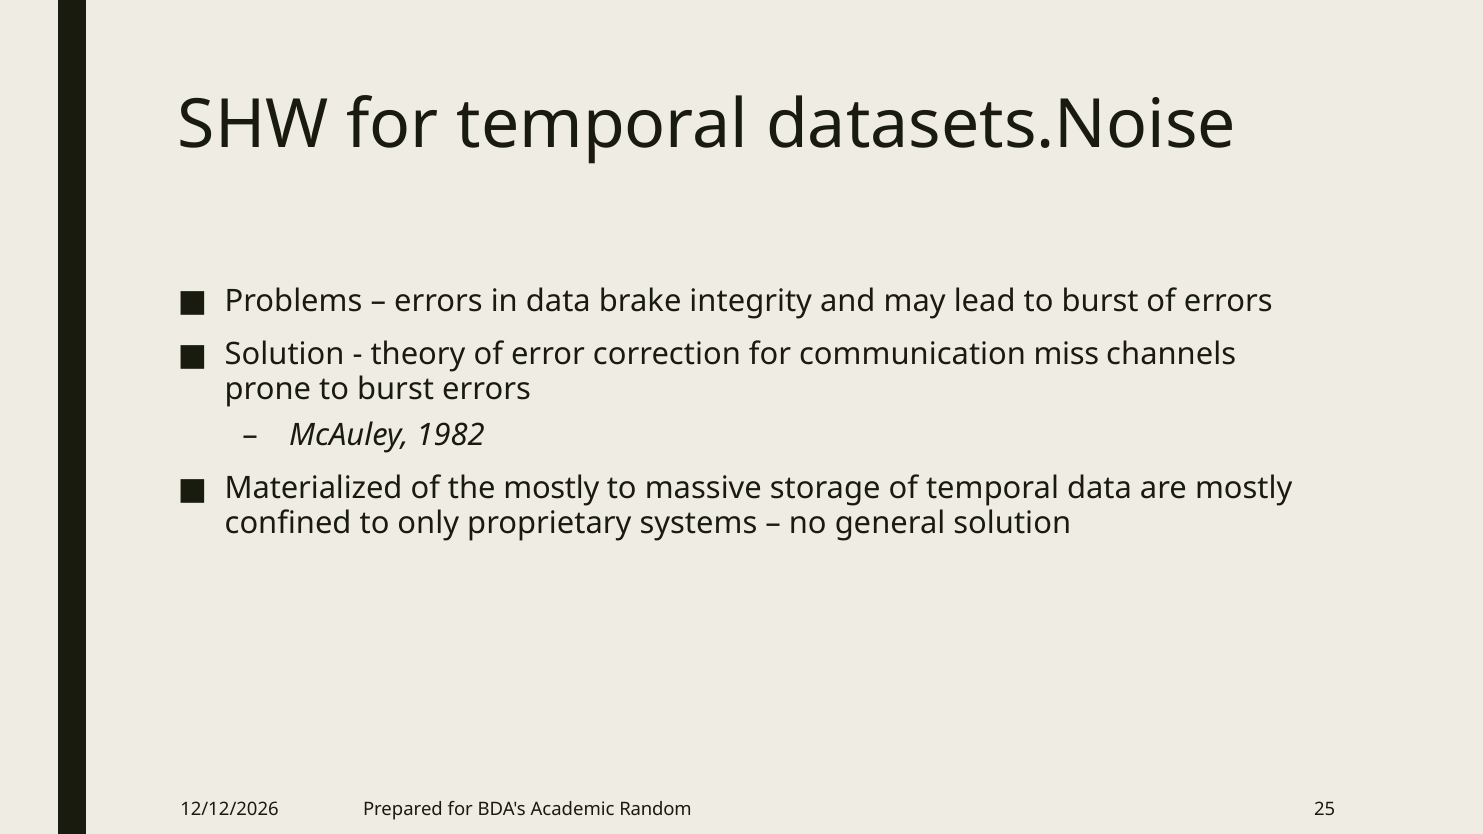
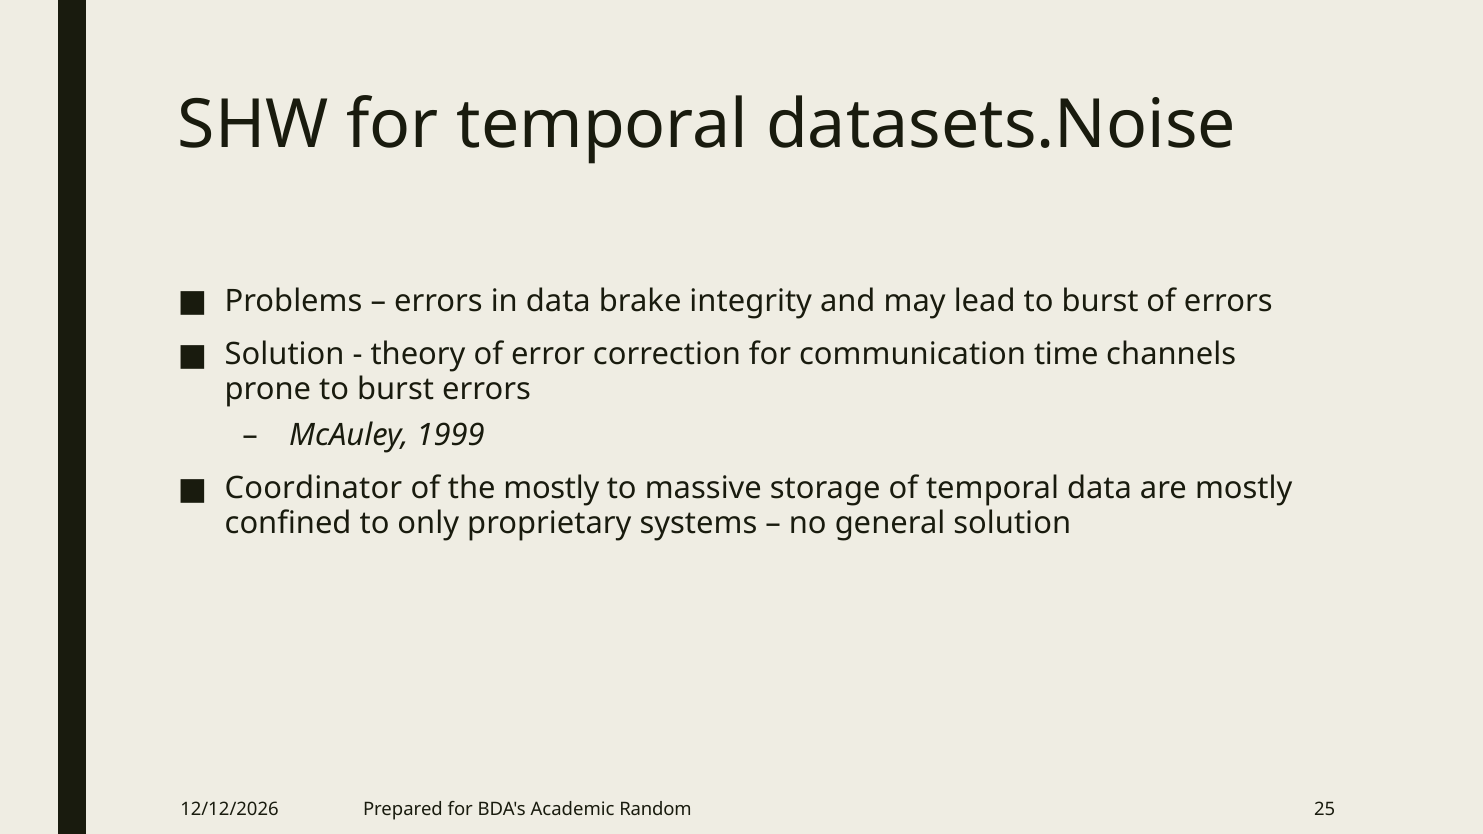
miss: miss -> time (1066, 355)
1982: 1982 -> 1999 (451, 435)
Materialized: Materialized -> Coordinator (313, 489)
